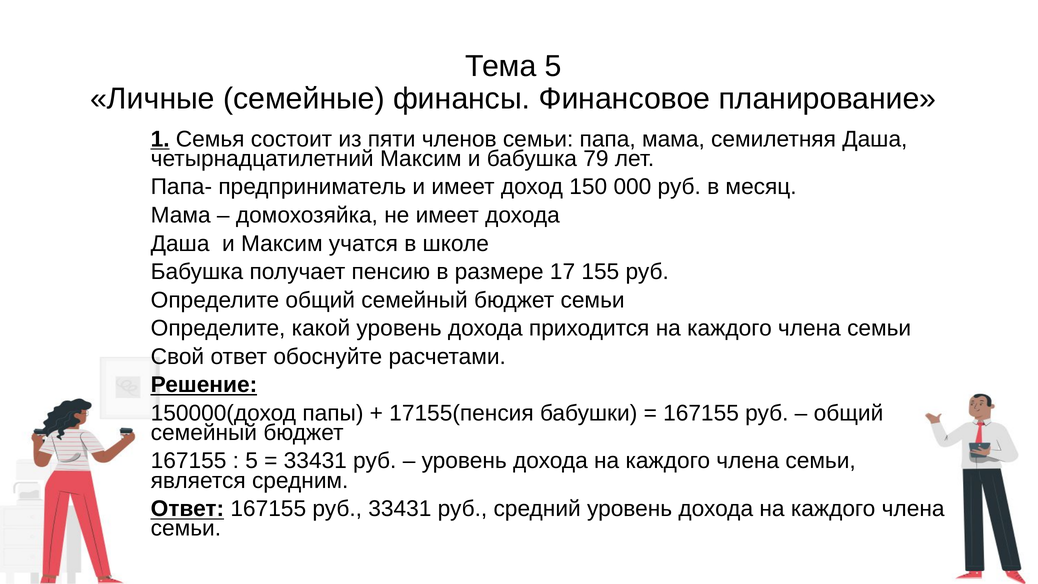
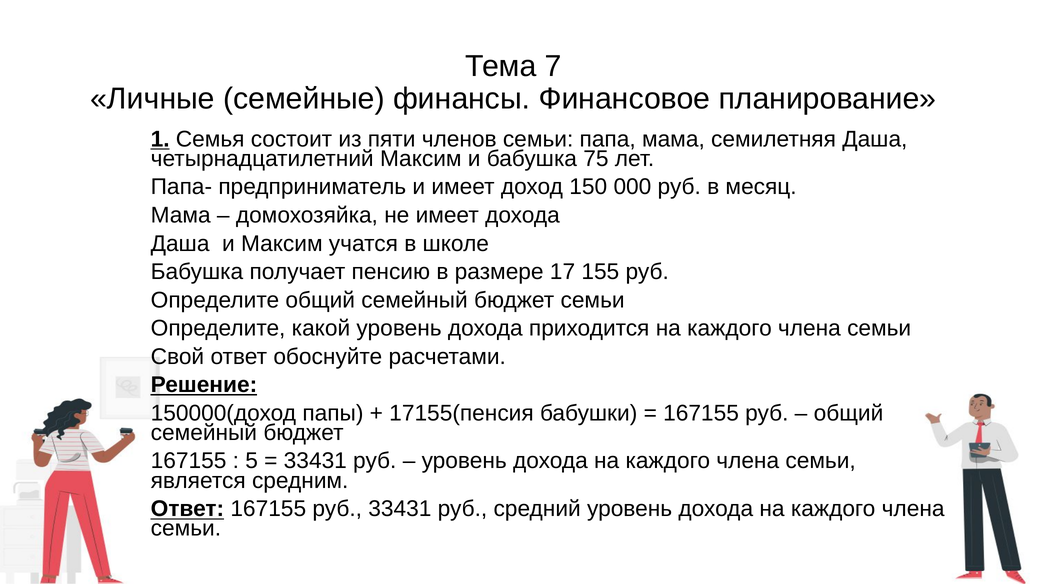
Тема 5: 5 -> 7 (553, 66)
79: 79 -> 75 (596, 159)
